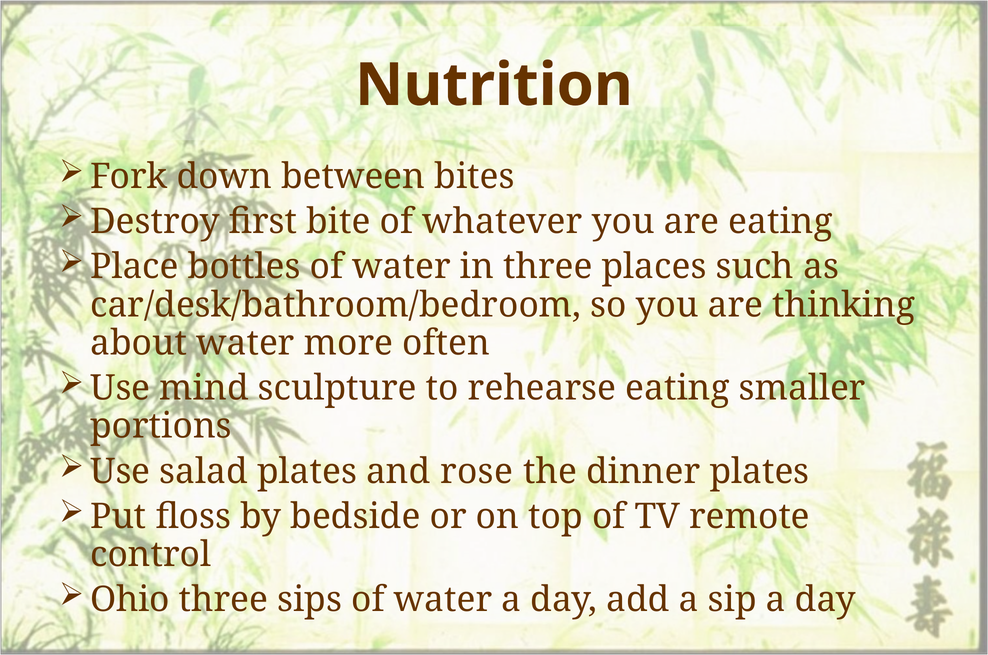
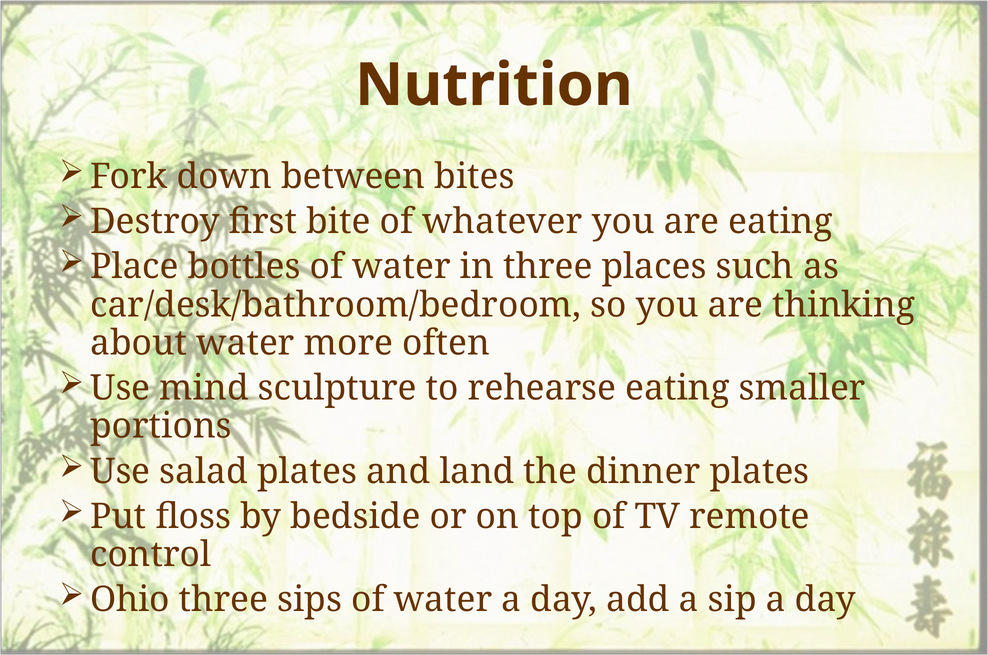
rose: rose -> land (477, 472)
